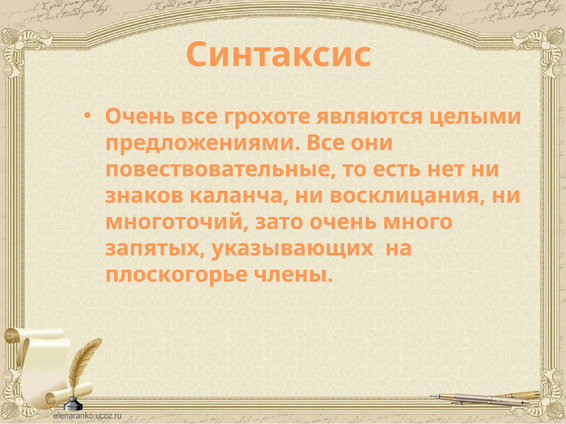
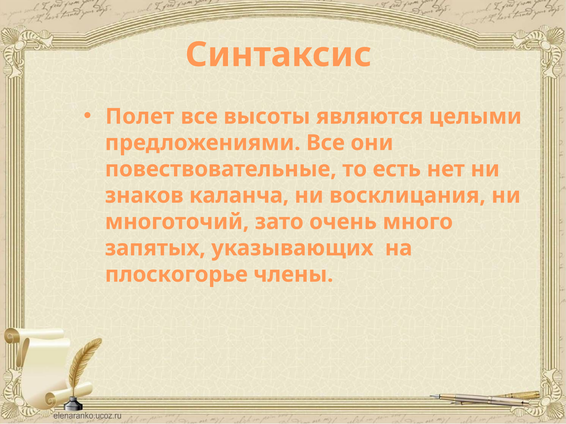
Очень: Очень -> Полет (140, 117)
грохоте: грохоте -> высоты (267, 117)
